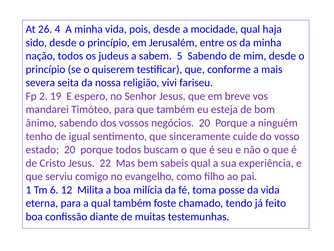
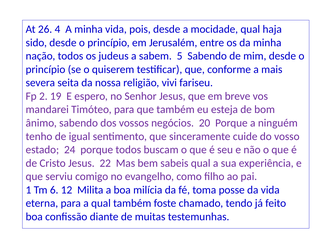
estado 20: 20 -> 24 (70, 149)
